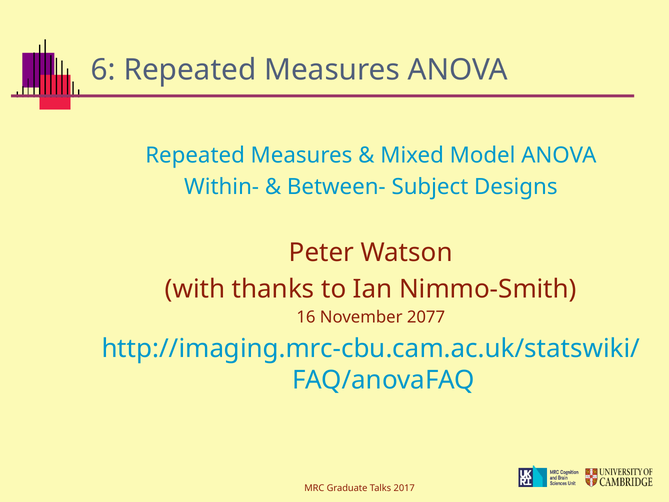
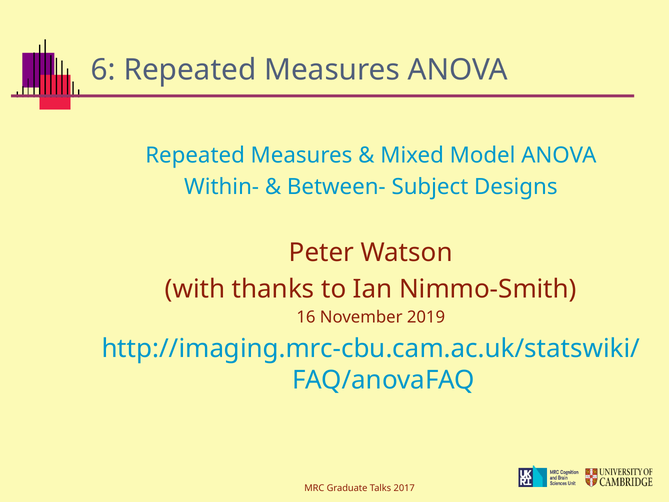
2077: 2077 -> 2019 (426, 317)
